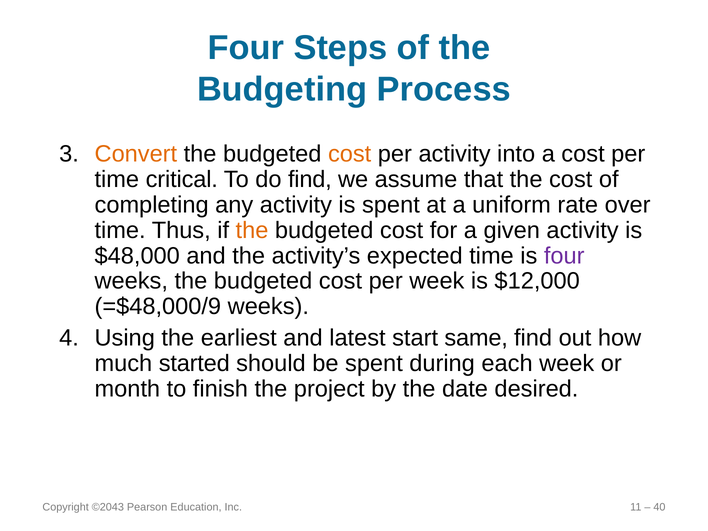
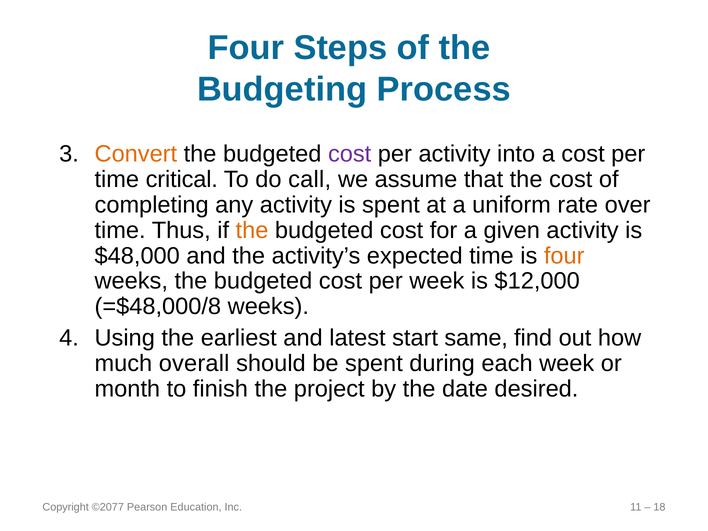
cost colour: orange -> purple (350, 154)
do find: find -> call (310, 179)
four colour: purple -> orange (564, 256)
=$48,000/9: =$48,000/9 -> =$48,000/8 (158, 307)
started: started -> overall (194, 364)
©2043: ©2043 -> ©2077 (108, 507)
40: 40 -> 18 (659, 507)
